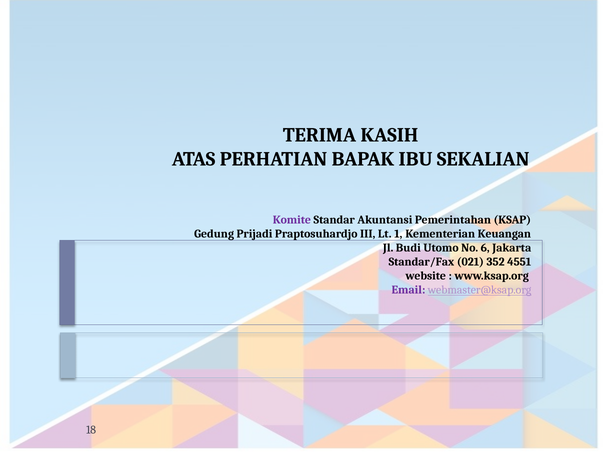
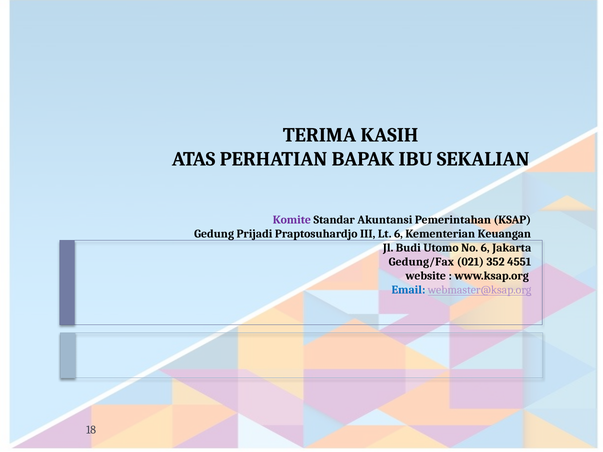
Lt 1: 1 -> 6 (398, 234)
Standar/Fax: Standar/Fax -> Gedung/Fax (421, 262)
Email colour: purple -> blue (408, 290)
